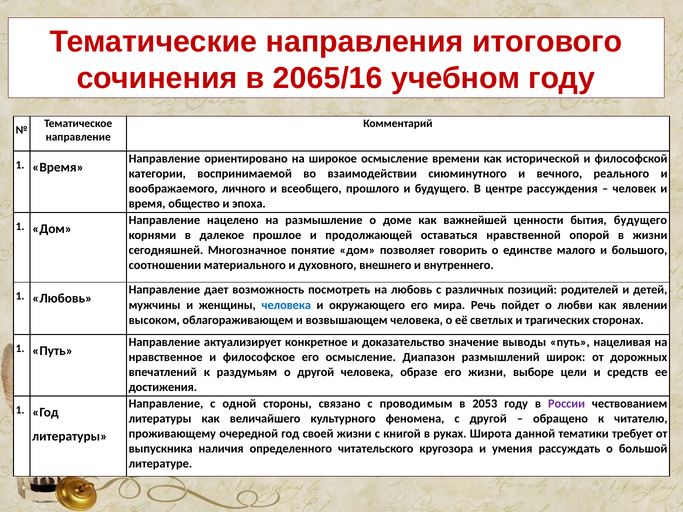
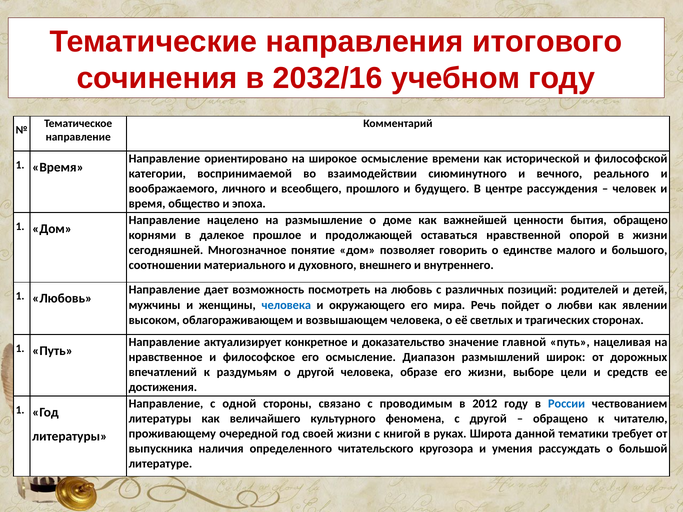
2065/16: 2065/16 -> 2032/16 (328, 78)
бытия будущего: будущего -> обращено (641, 220)
выводы: выводы -> главной (524, 342)
2053: 2053 -> 2012 (485, 404)
России colour: purple -> blue (567, 404)
